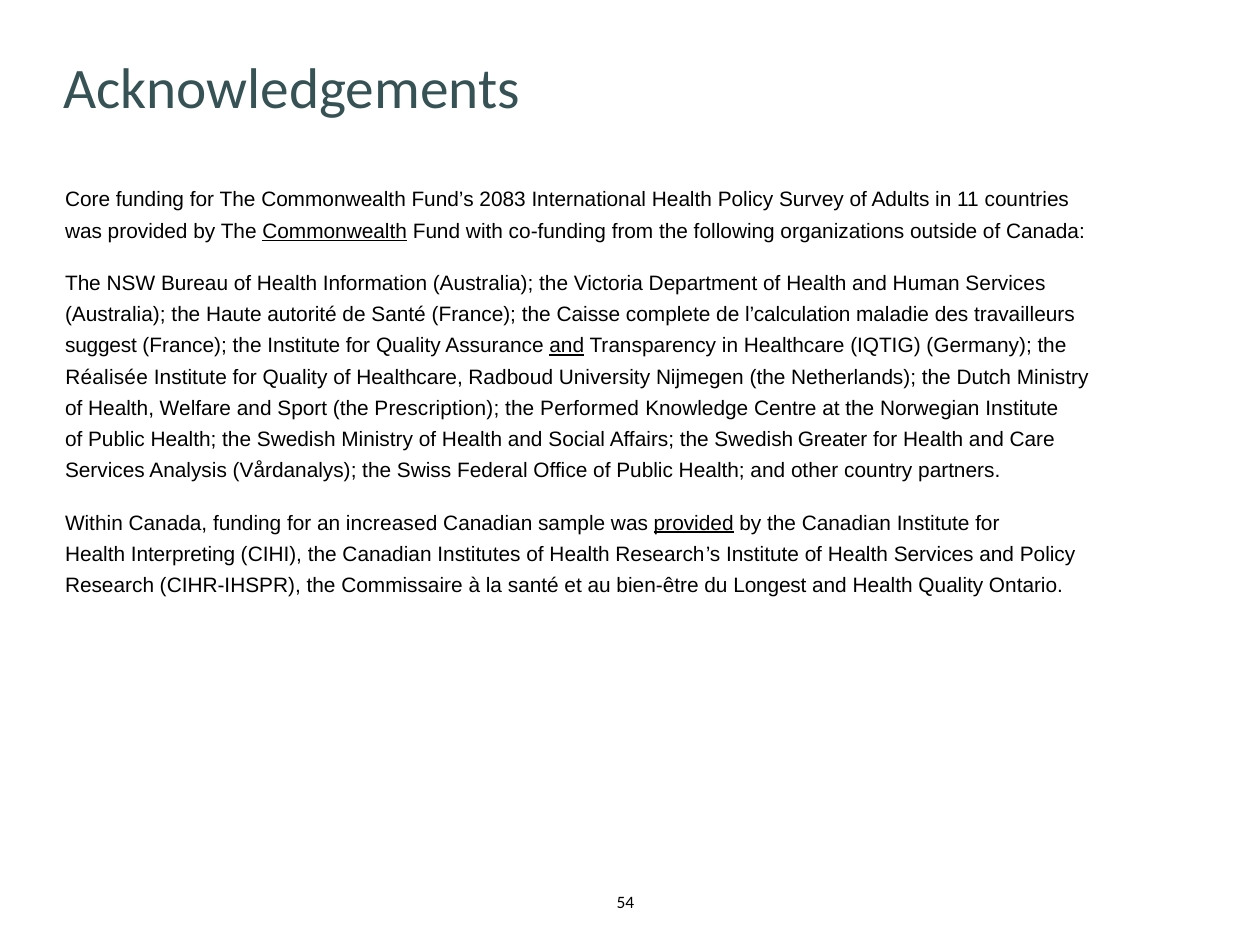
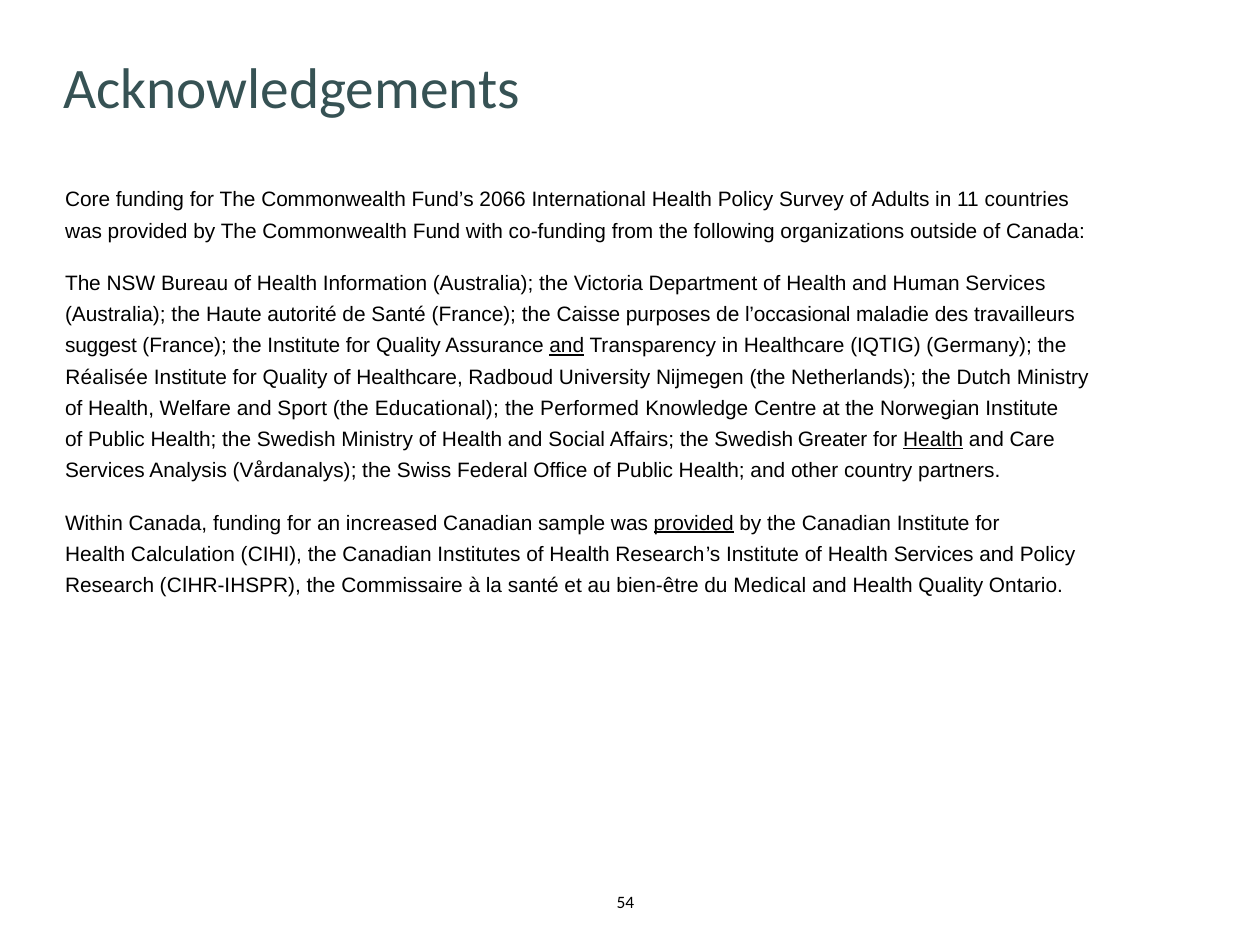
2083: 2083 -> 2066 (503, 200)
Commonwealth underline: present -> none (335, 231)
complete: complete -> purposes (668, 315)
l’calculation: l’calculation -> l’occasional (798, 315)
Prescription: Prescription -> Educational (437, 409)
Health underline: none -> present (933, 440)
Interpreting: Interpreting -> Calculation (183, 555)
Longest: Longest -> Medical (770, 586)
